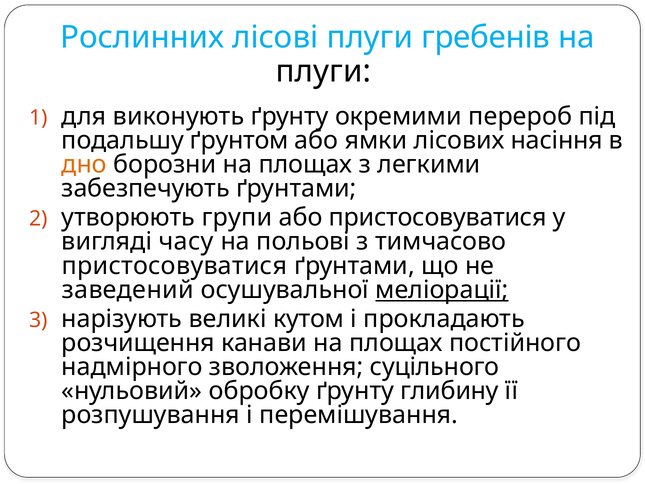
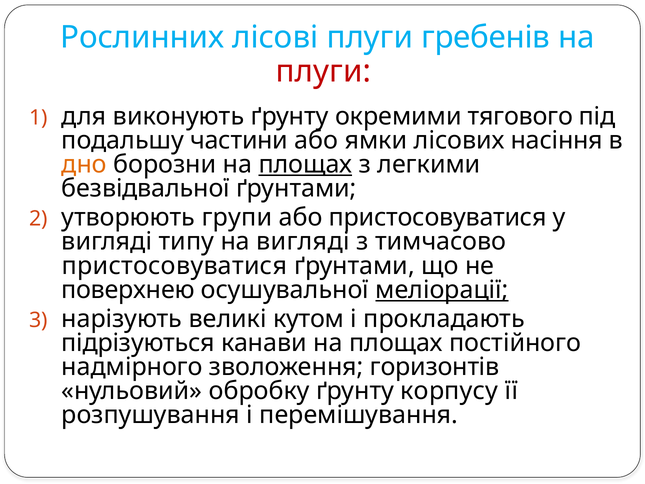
плуги colour: black -> red (323, 71)
перероб: перероб -> тягового (520, 116)
ґрунтом: ґрунтом -> частини (239, 140)
площах underline: none -> present (305, 164)
забезпечують: забезпечують -> безвідвальної (146, 188)
часу: часу -> типу (186, 242)
на польові: польові -> вигляді (303, 242)
заведений: заведений -> поверхнею (128, 290)
розчищення: розчищення -> підрізуються (138, 343)
суцільного: суцільного -> горизонтів (435, 367)
глибину: глибину -> корпусу (449, 391)
